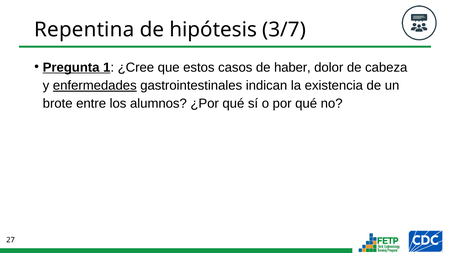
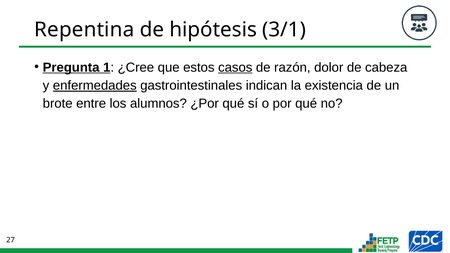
3/7: 3/7 -> 3/1 (284, 30)
casos underline: none -> present (235, 67)
haber: haber -> razón (292, 67)
